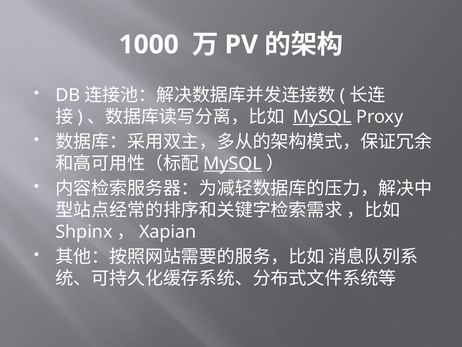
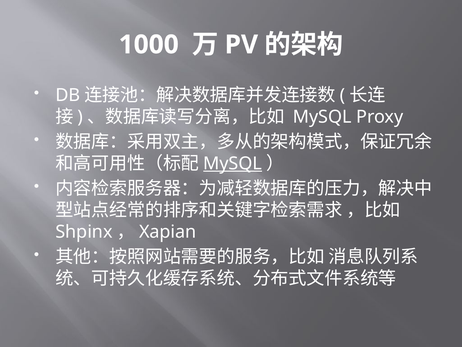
MySQL underline: present -> none (322, 117)
